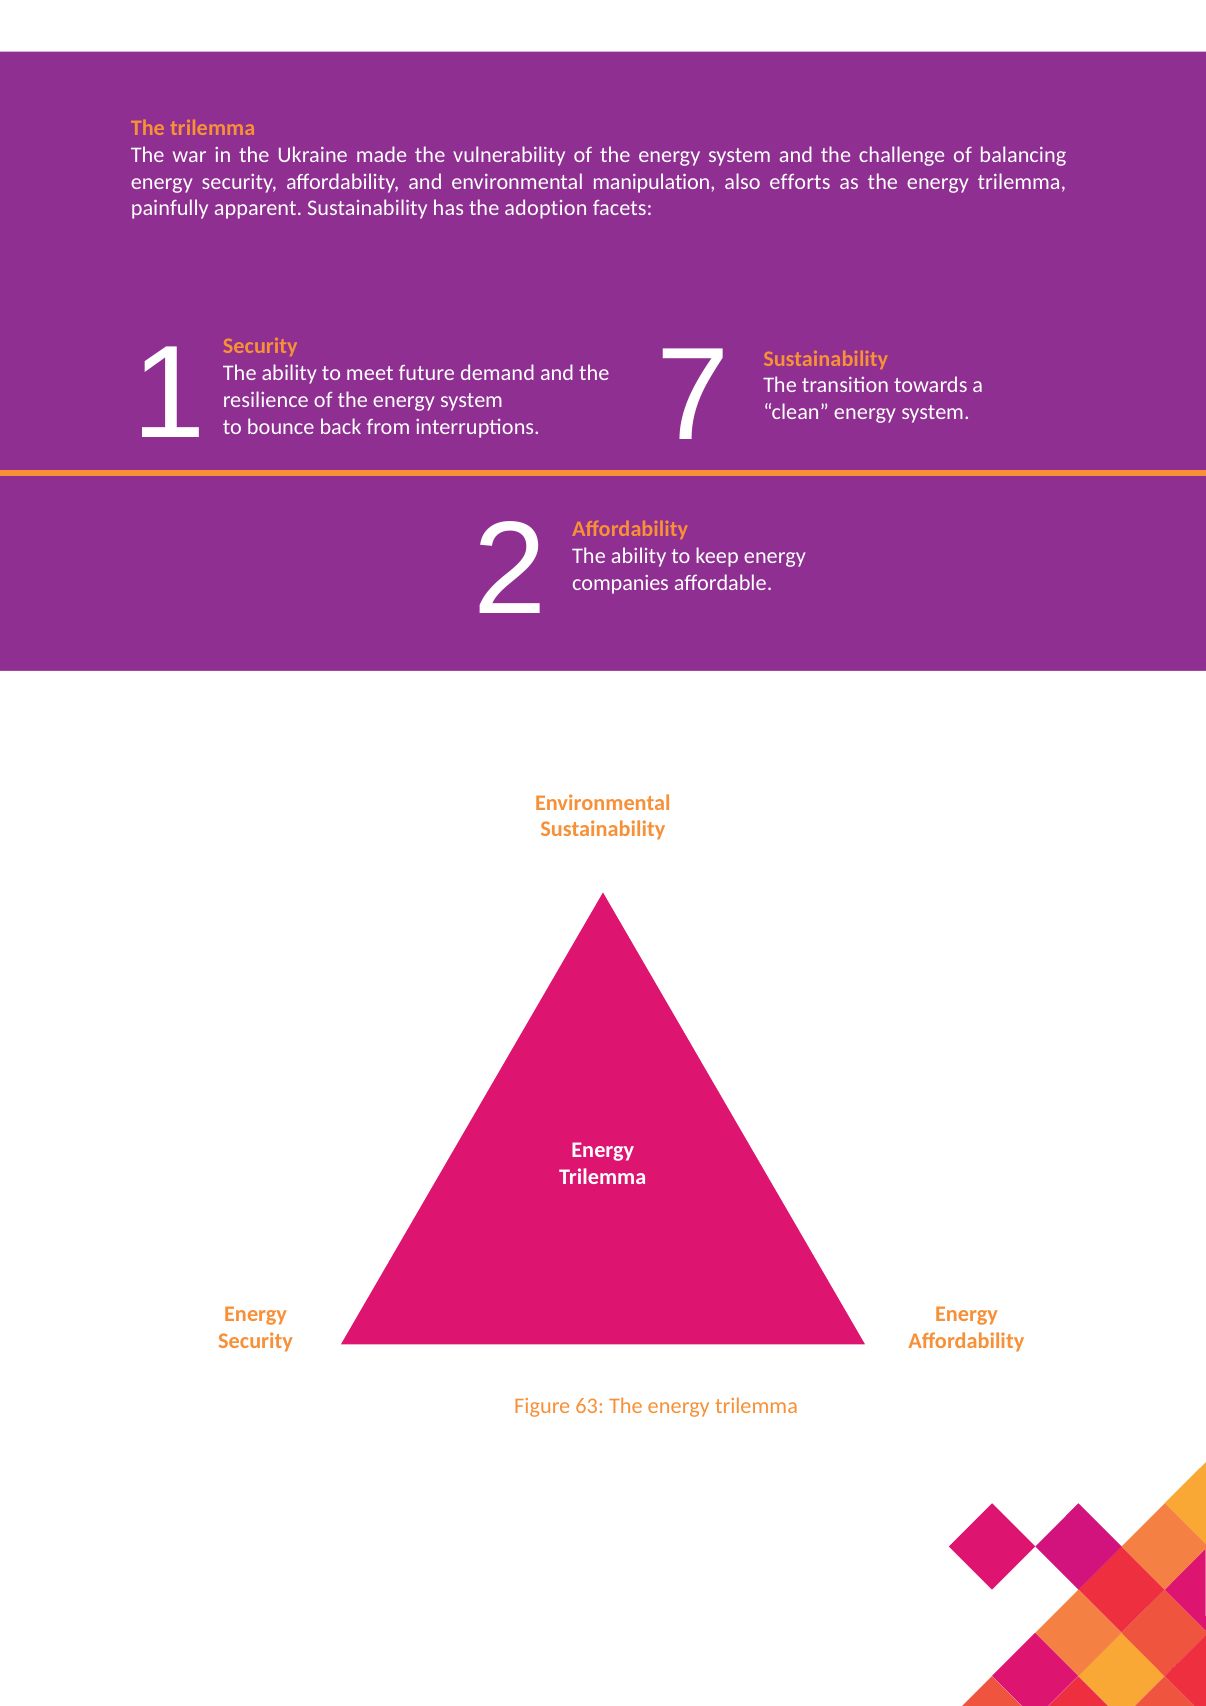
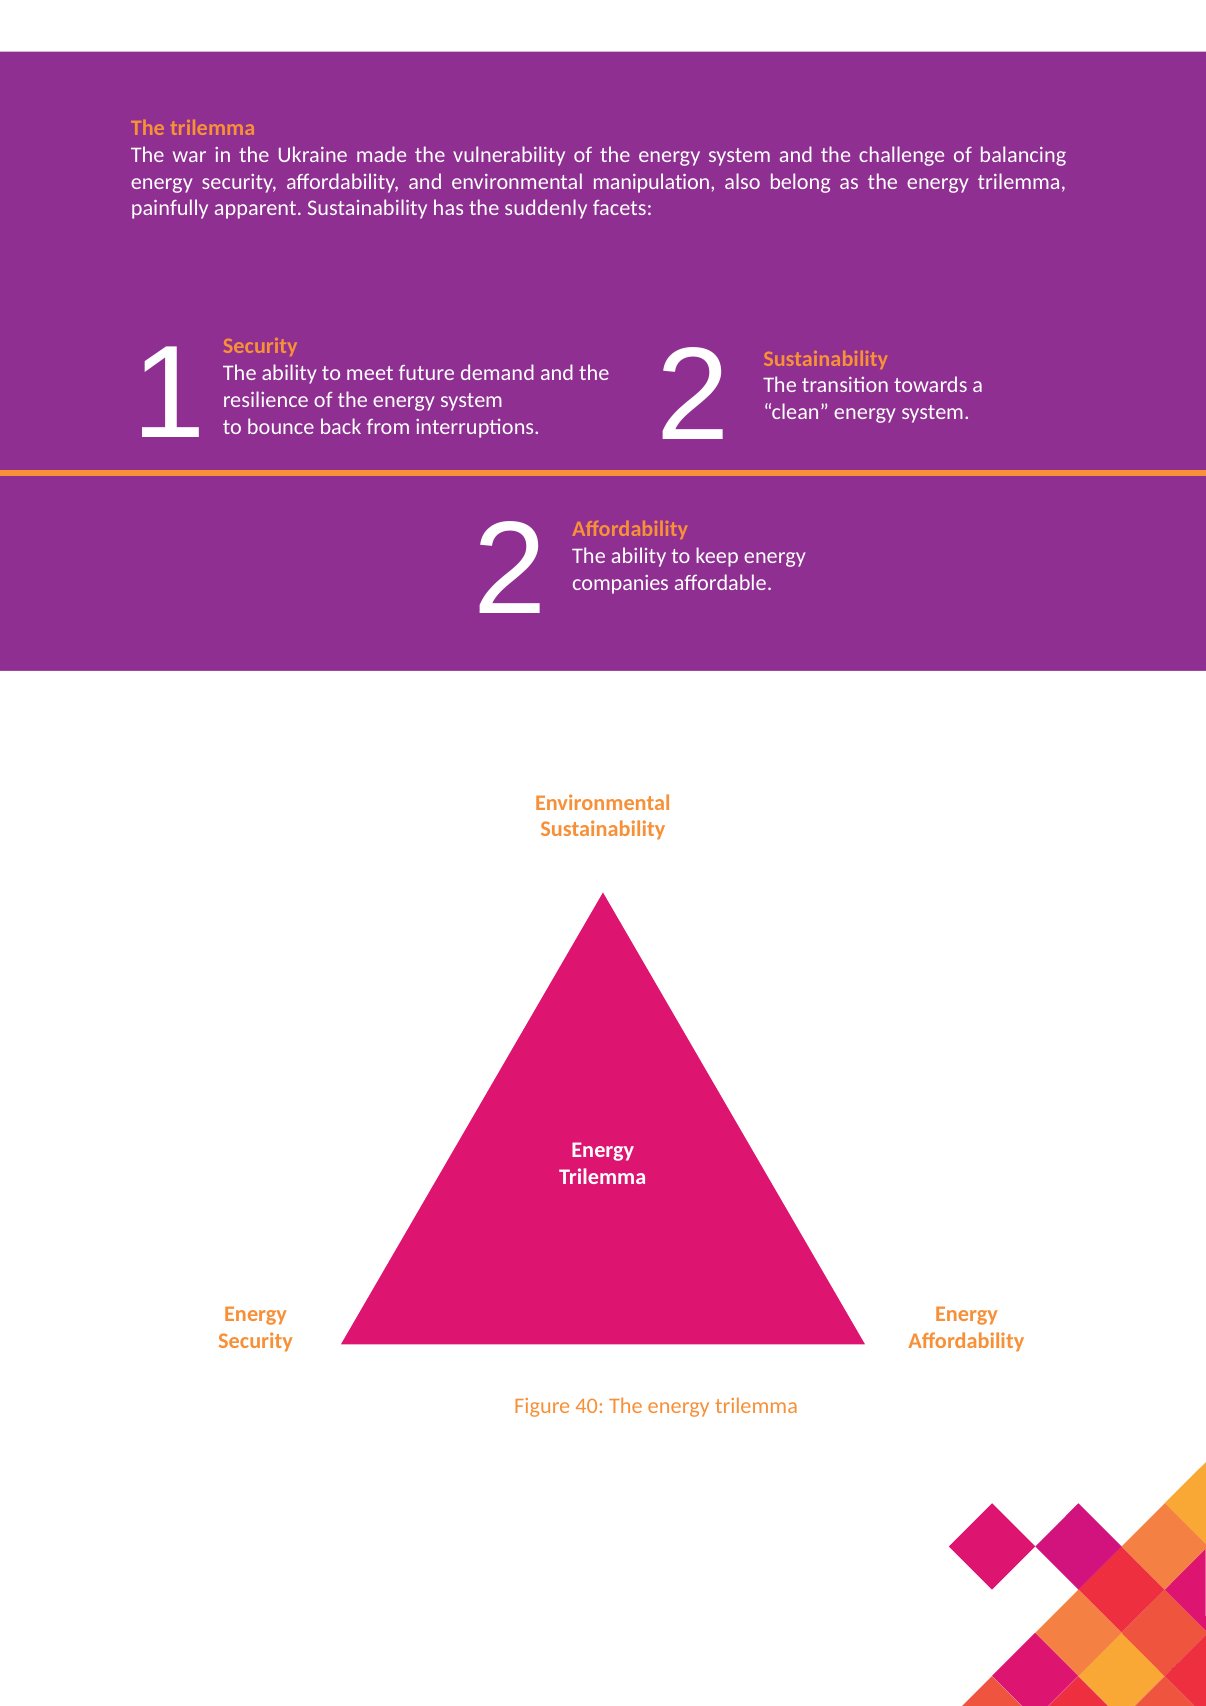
efforts: efforts -> belong (800, 182)
adoption: adoption -> suddenly (546, 209)
1 7: 7 -> 2 (693, 396)
63: 63 -> 40 (590, 1406)
